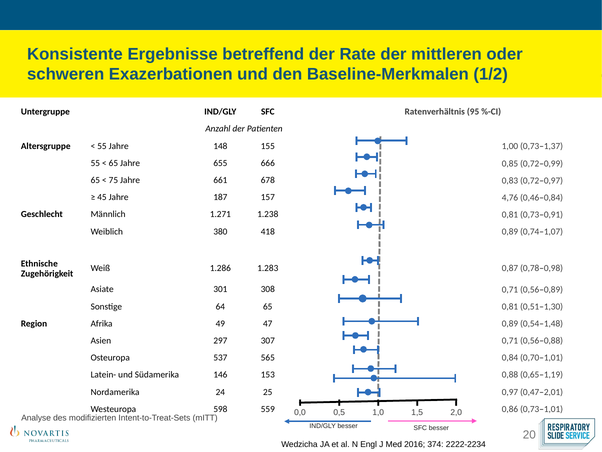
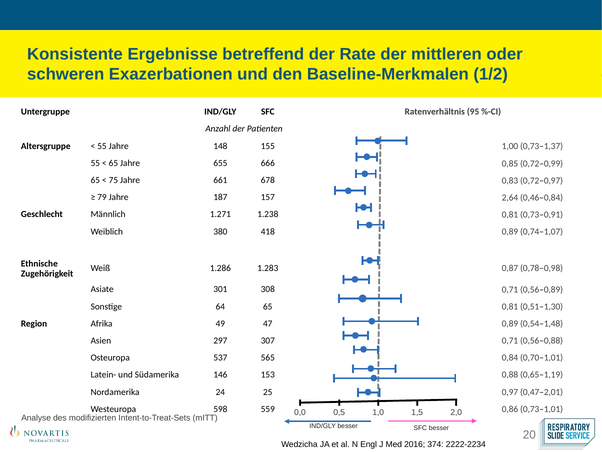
45: 45 -> 79 (102, 197)
4,76: 4,76 -> 2,64 (510, 197)
